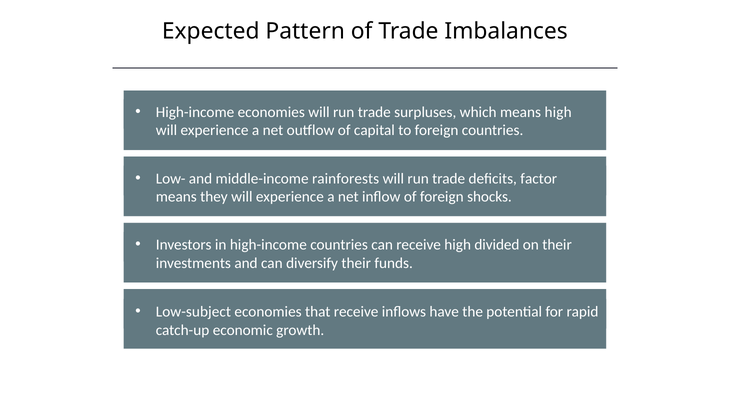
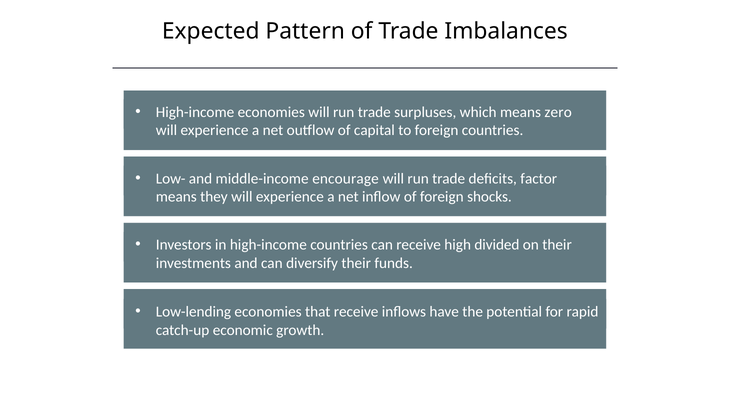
means high: high -> zero (558, 112)
rainforests: rainforests -> encourage (346, 179)
Low-subject: Low-subject -> Low-lending (193, 312)
